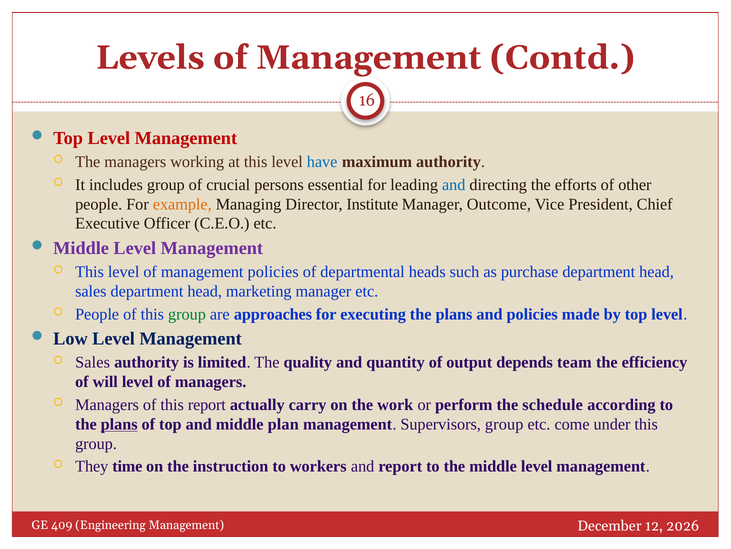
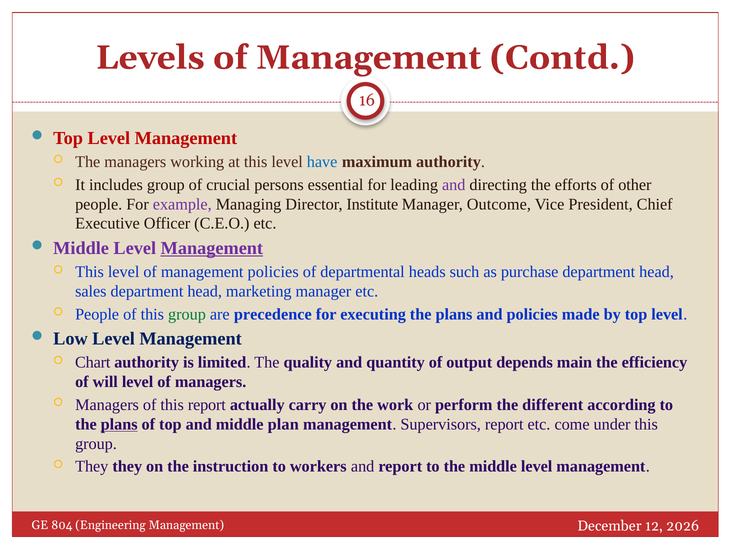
and colour: blue -> purple (454, 184)
example colour: orange -> purple (182, 204)
Management underline: none -> present (212, 248)
approaches: approaches -> precedence (273, 314)
Sales: Sales -> Chart (93, 362)
team: team -> main (574, 362)
schedule: schedule -> different (553, 404)
Supervisors group: group -> report (504, 424)
They time: time -> they (127, 466)
409: 409 -> 804 (62, 524)
